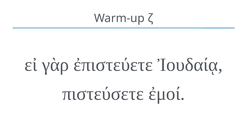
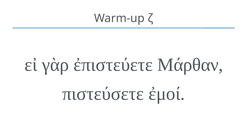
Ἰουδαίᾳ: Ἰουδαίᾳ -> Μάρθαν (190, 65)
